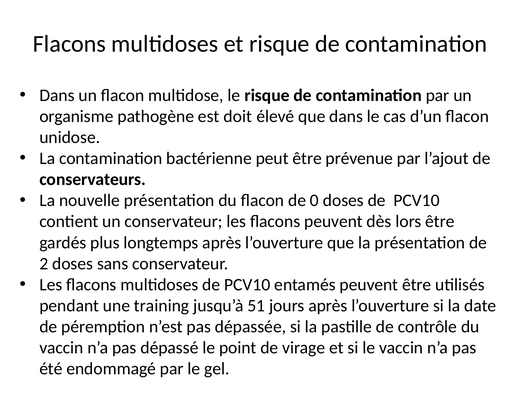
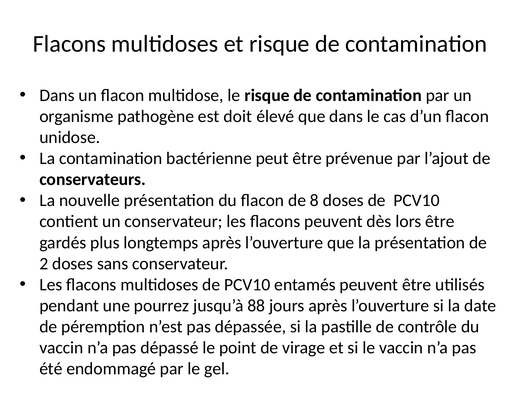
0: 0 -> 8 (314, 201)
training: training -> pourrez (162, 306)
51: 51 -> 88 (256, 306)
